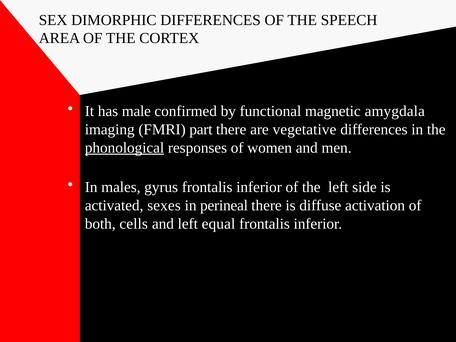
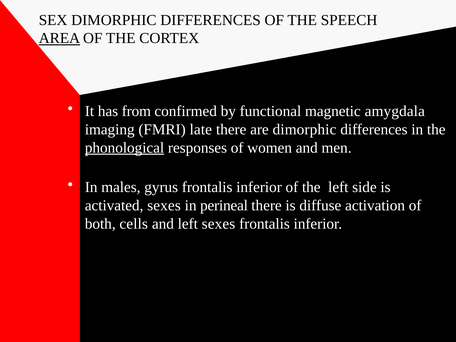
AREA underline: none -> present (59, 38)
male: male -> from (136, 111)
part: part -> late (201, 130)
are vegetative: vegetative -> dimorphic (304, 130)
left equal: equal -> sexes (218, 224)
